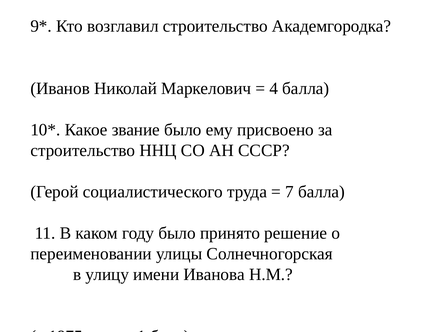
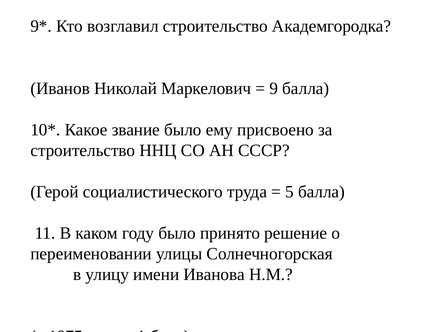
4: 4 -> 9 (274, 88)
7: 7 -> 5 (289, 191)
